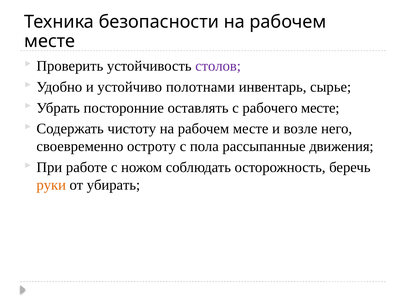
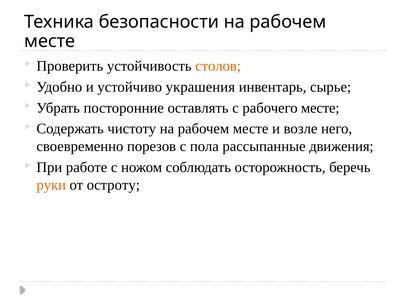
столов colour: purple -> orange (218, 66)
полотнами: полотнами -> украшения (200, 87)
остроту: остроту -> порезов (152, 147)
убирать: убирать -> остроту (113, 185)
